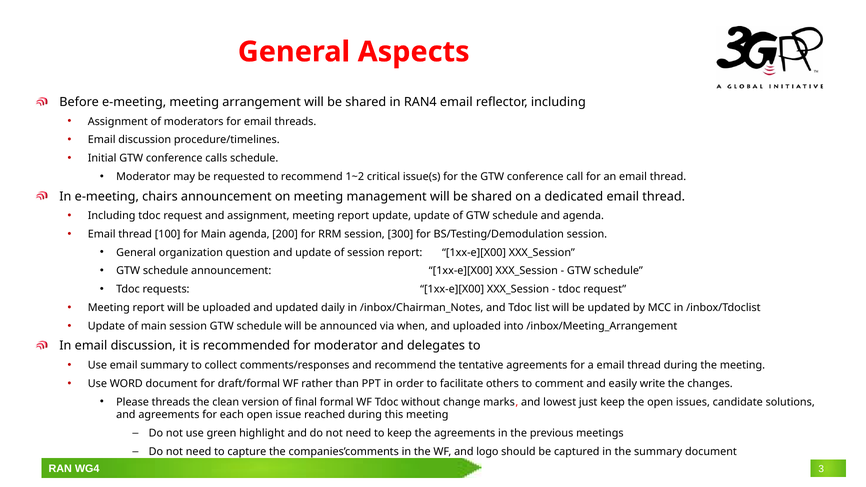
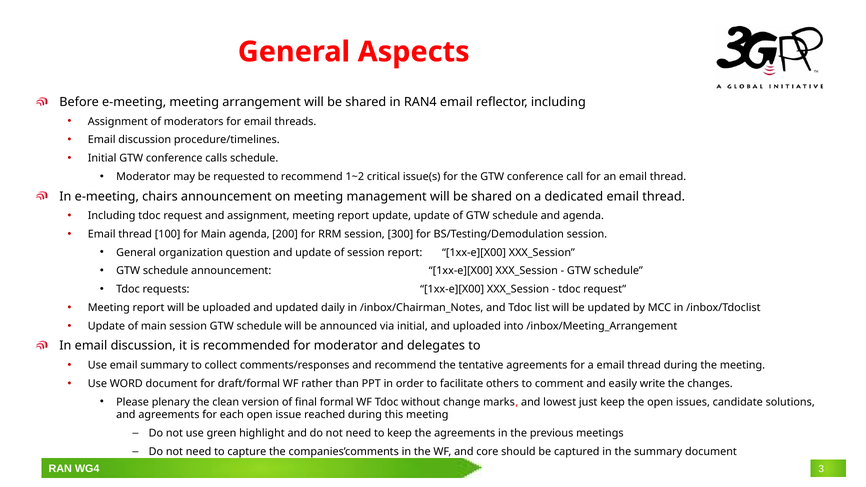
via when: when -> initial (412, 326)
Please threads: threads -> plenary (171, 402)
logo: logo -> core (487, 452)
